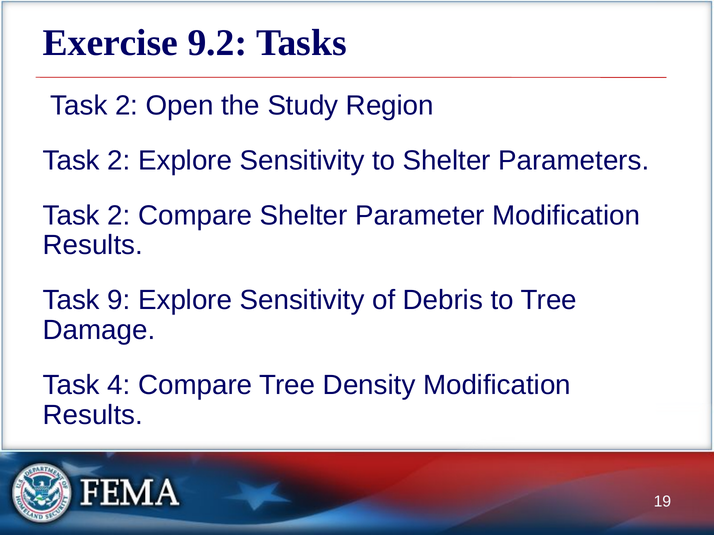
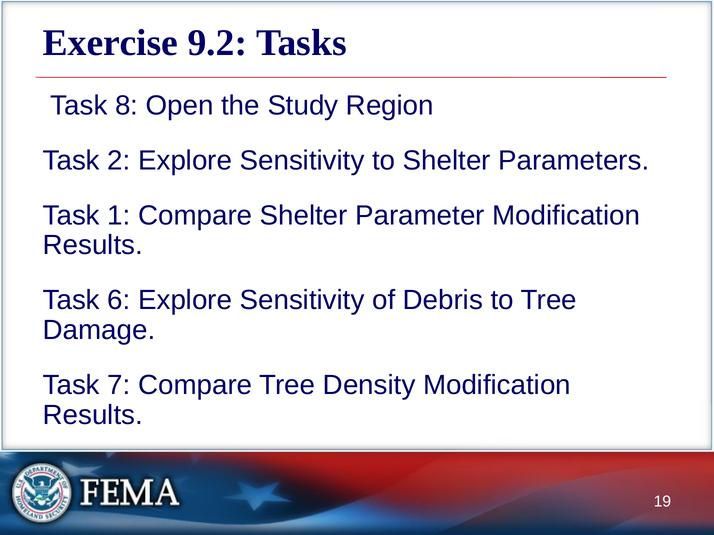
2: 2 -> 8 (127, 106)
2: 2 -> 1 (119, 216)
9: 9 -> 6 (119, 301)
4: 4 -> 7 (119, 386)
